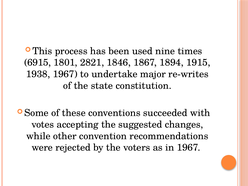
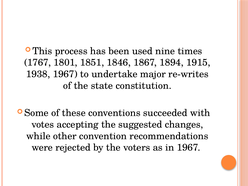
6915: 6915 -> 1767 (38, 63)
2821: 2821 -> 1851 (92, 63)
